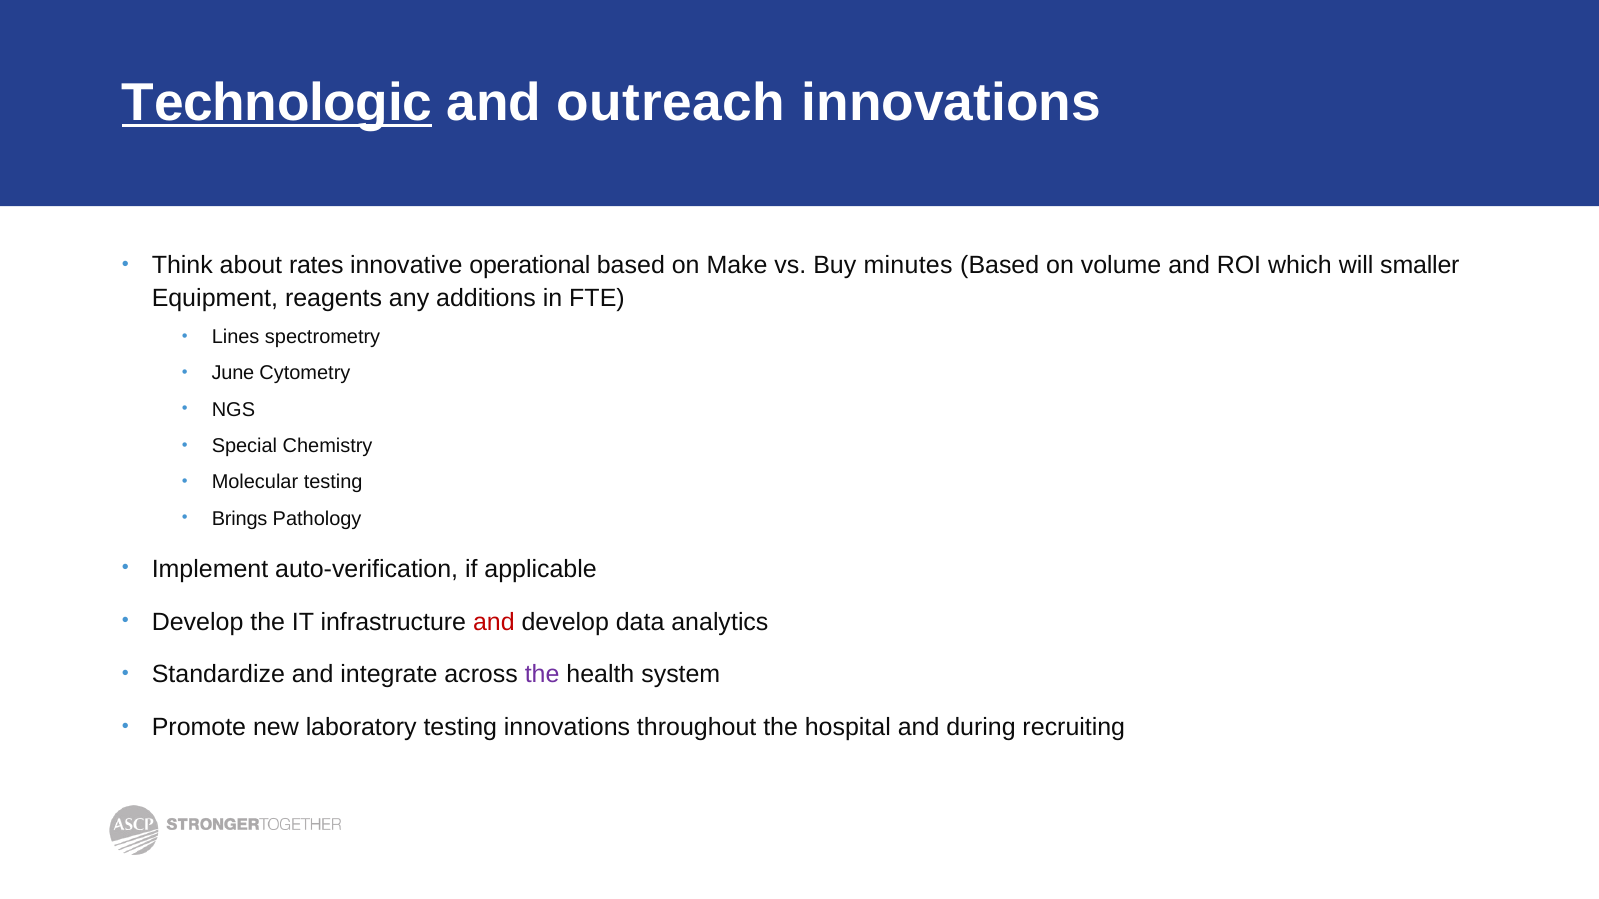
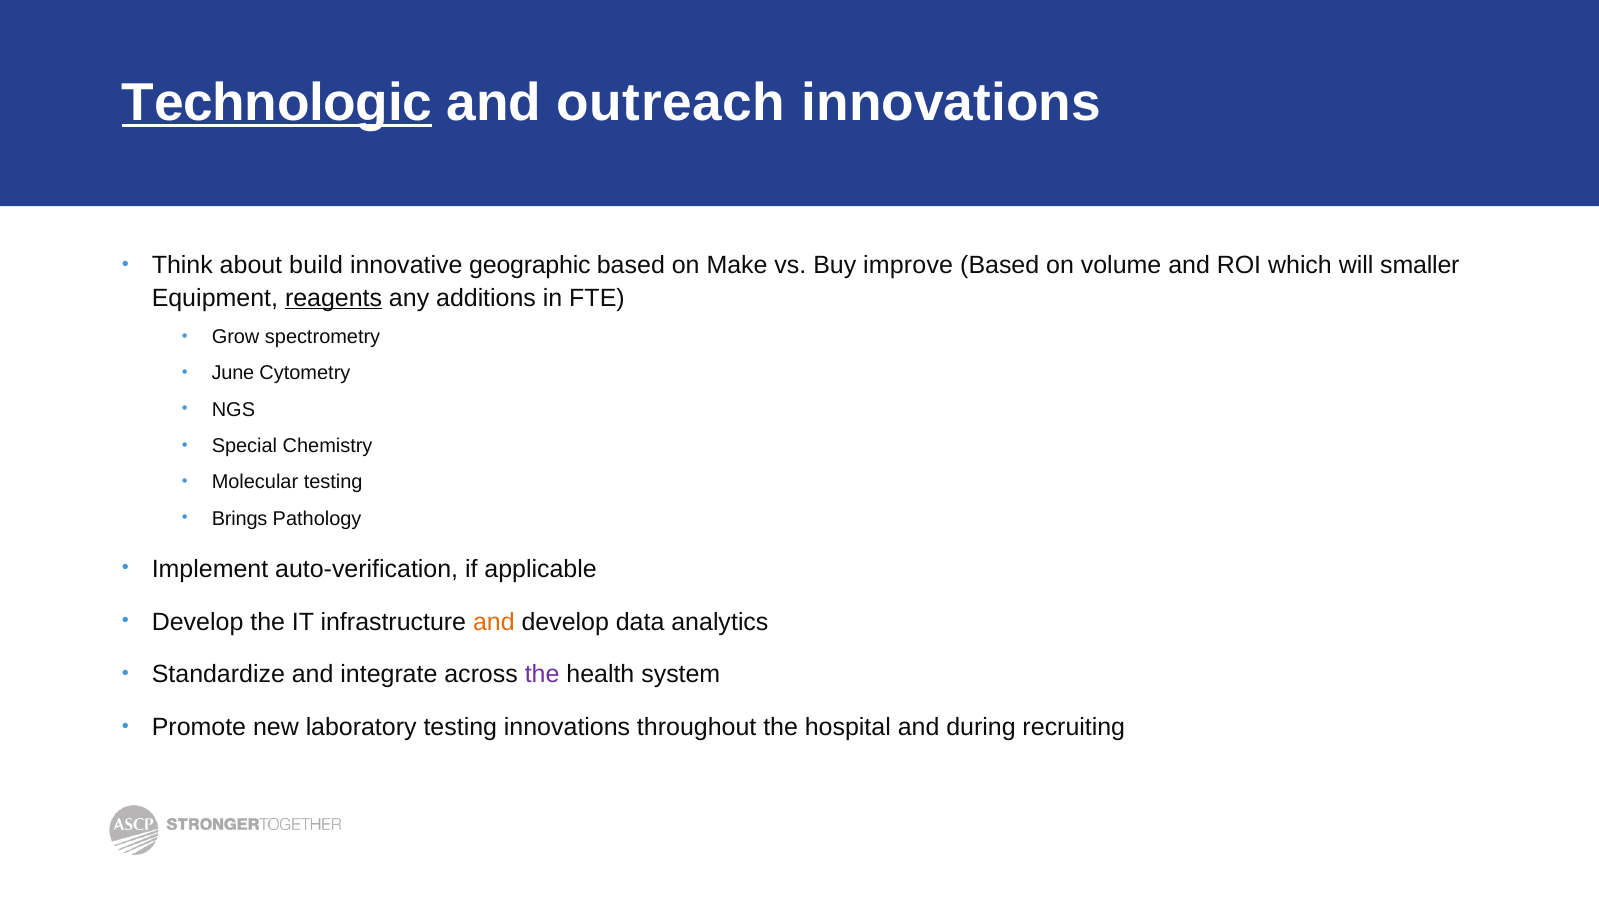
rates: rates -> build (316, 265)
operational: operational -> geographic (530, 265)
minutes: minutes -> improve (908, 265)
reagents underline: none -> present (334, 298)
Lines: Lines -> Grow (236, 337)
and colour: red -> orange (494, 622)
